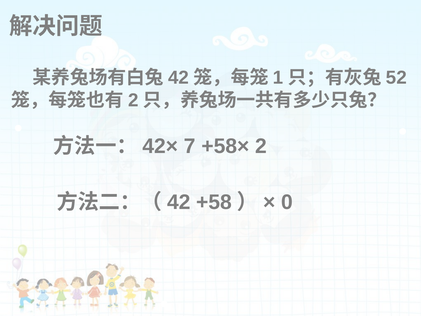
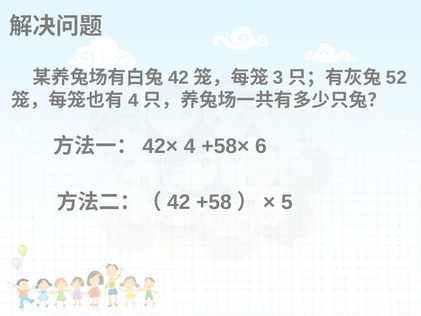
1: 1 -> 3 (278, 78)
2: 2 -> 4 (133, 100)
7: 7 -> 4 (190, 146)
+58× 2: 2 -> 6 (261, 146)
0: 0 -> 5 (287, 202)
